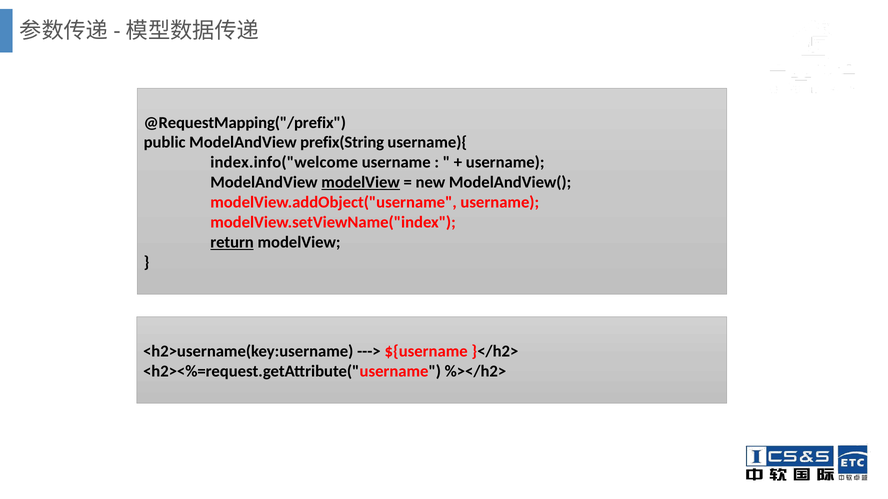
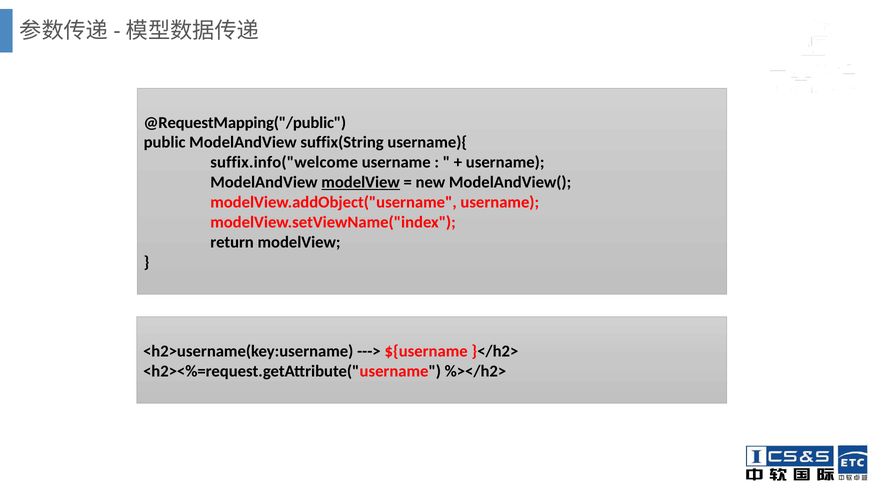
@RequestMapping("/prefix: @RequestMapping("/prefix -> @RequestMapping("/public (245, 123)
prefix(String: prefix(String -> suffix(String (342, 143)
index.info("welcome: index.info("welcome -> suffix.info("welcome (284, 163)
return underline: present -> none (232, 243)
